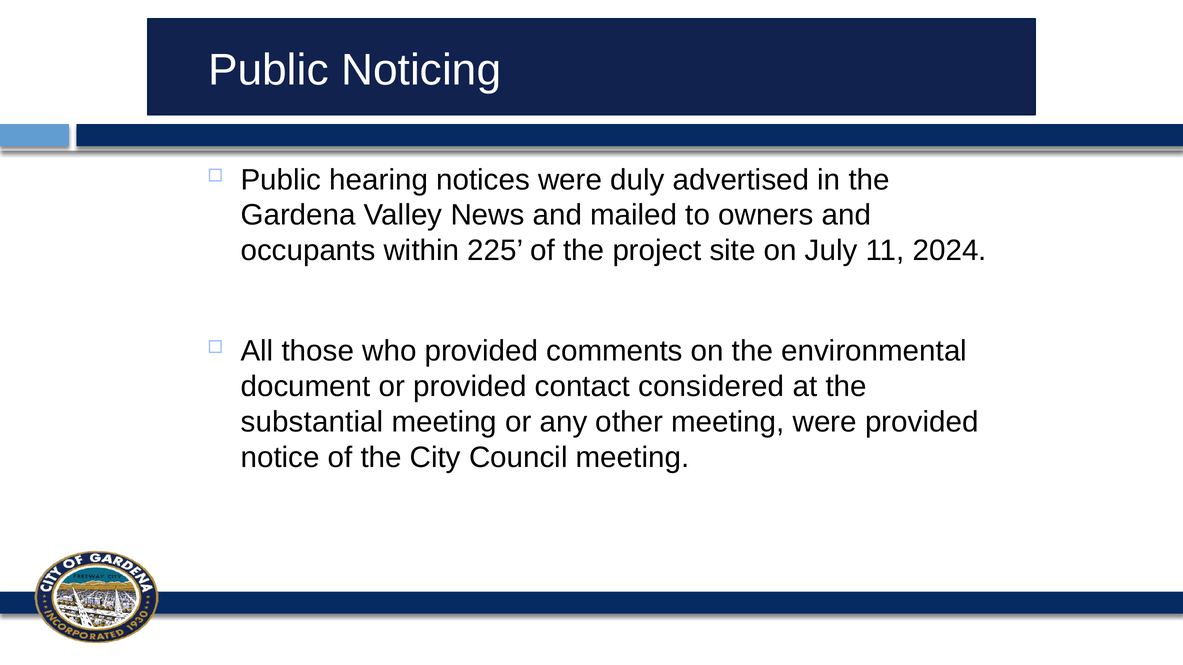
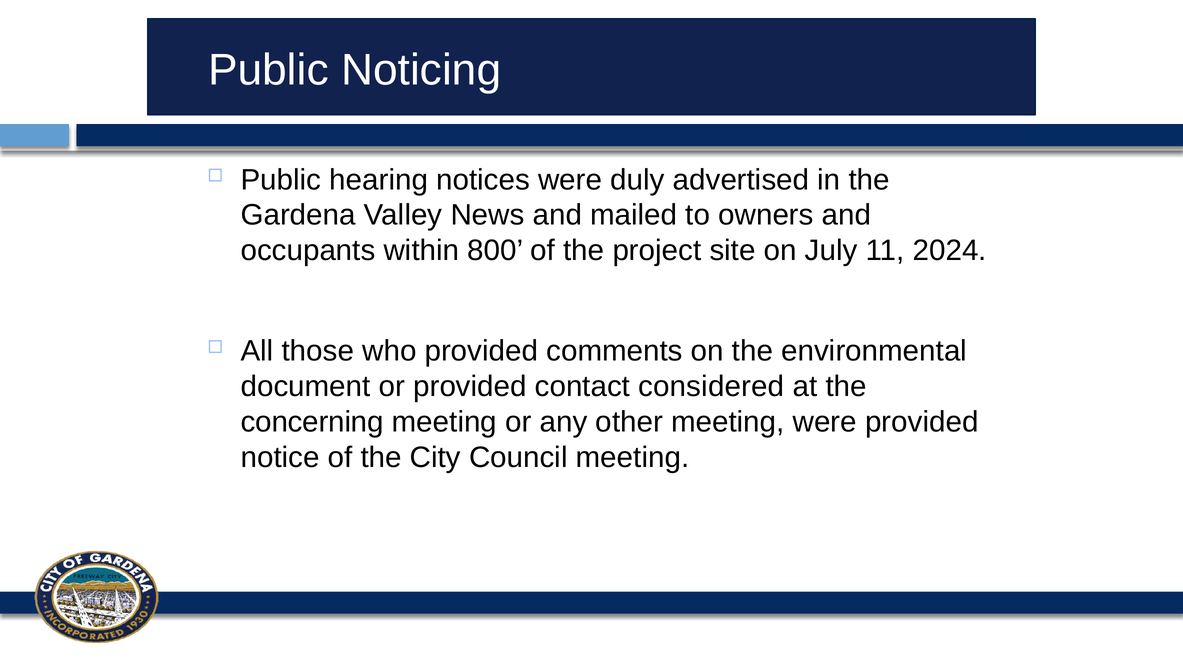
225: 225 -> 800 (495, 251)
substantial: substantial -> concerning (312, 422)
